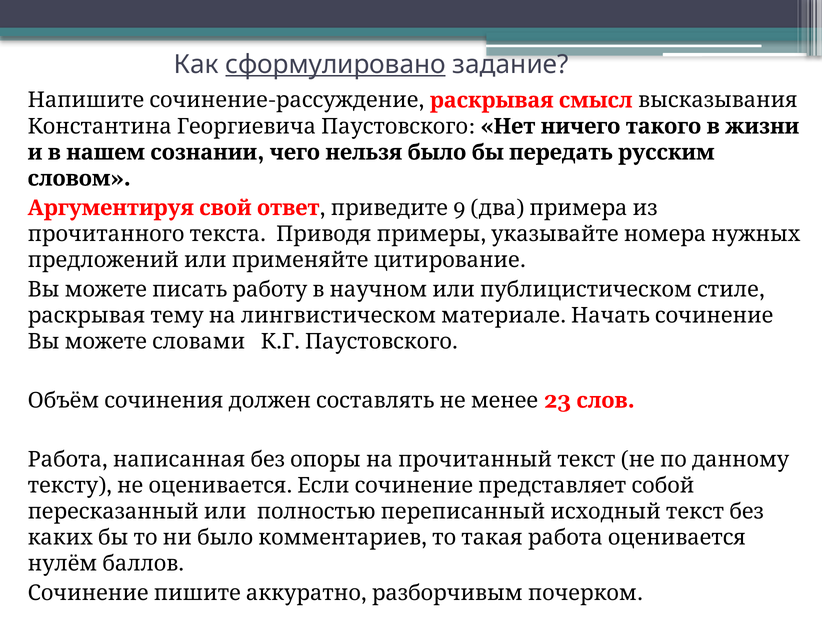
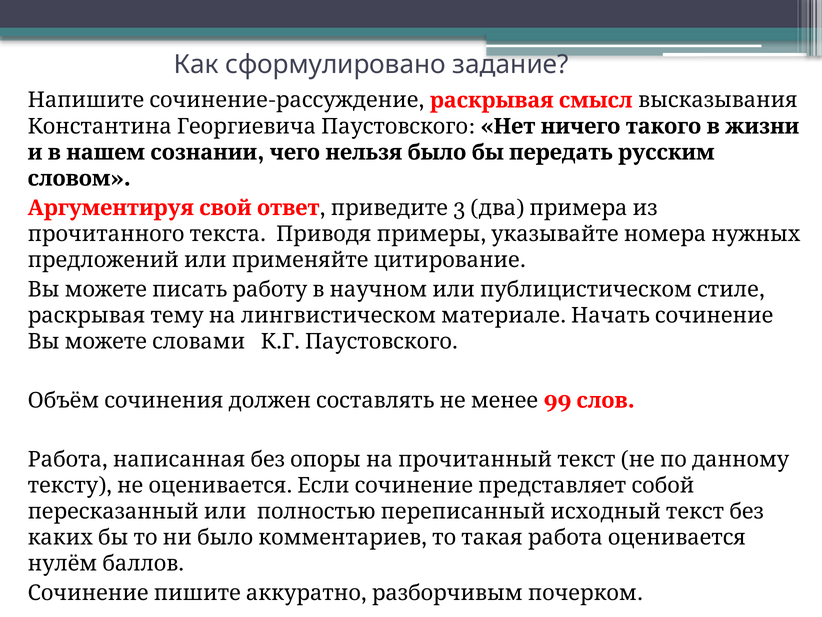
сформулировано underline: present -> none (335, 64)
9: 9 -> 3 (459, 208)
23: 23 -> 99 (558, 400)
